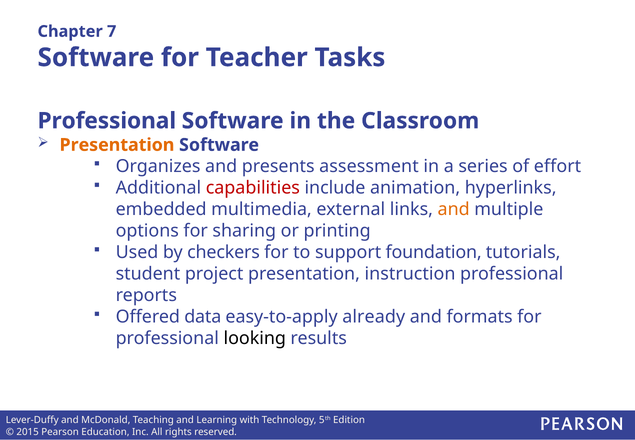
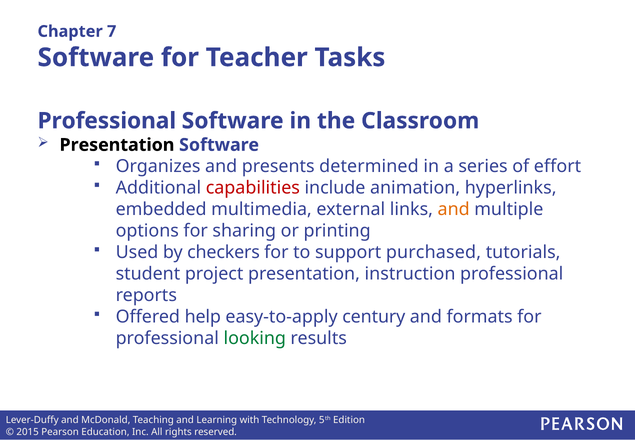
Presentation colour: orange -> black (117, 145)
assessment: assessment -> determined (369, 166)
foundation: foundation -> purchased (433, 252)
data: data -> help (203, 317)
already: already -> century (374, 317)
looking colour: black -> green (255, 338)
